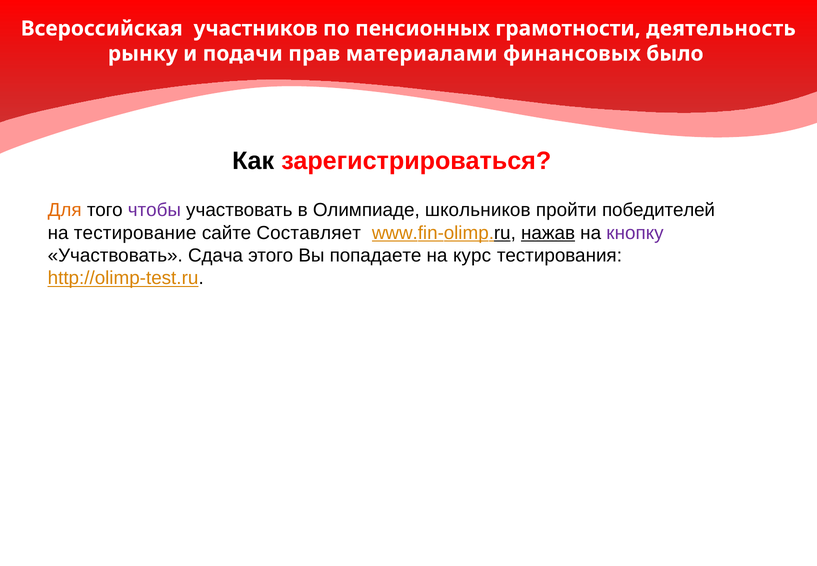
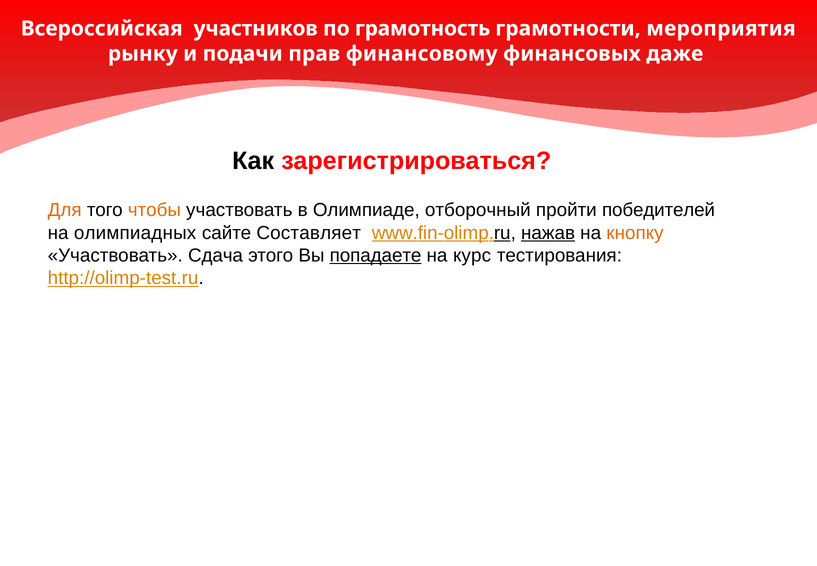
пенсионных: пенсионных -> грамотность (423, 29)
деятельность: деятельность -> мероприятия (721, 29)
материалами: материалами -> финансовому (422, 54)
было: было -> даже (675, 54)
чтобы colour: purple -> orange (154, 210)
школьников: школьников -> отборочный (478, 210)
тестирование: тестирование -> олимпиадных (135, 233)
кнопку colour: purple -> orange (635, 233)
попадаете underline: none -> present (376, 255)
